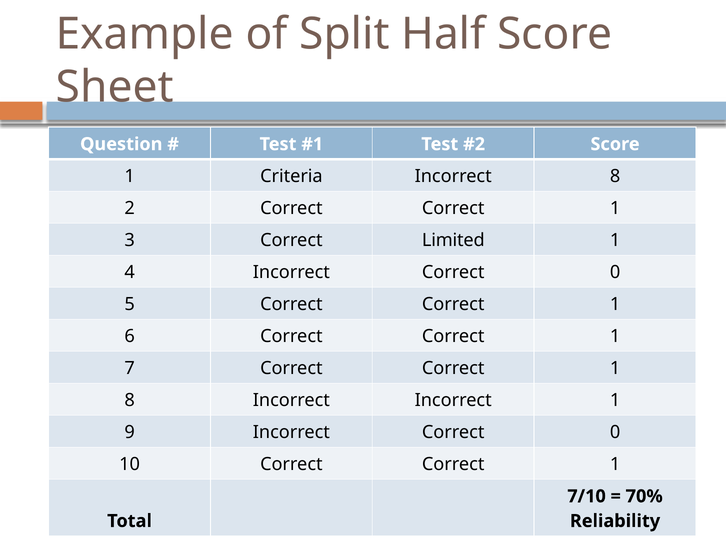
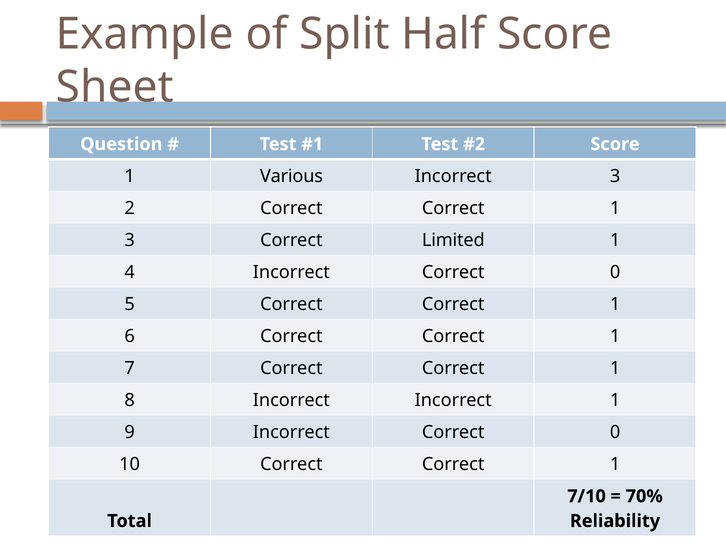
Criteria: Criteria -> Various (291, 176)
Incorrect 8: 8 -> 3 (615, 176)
